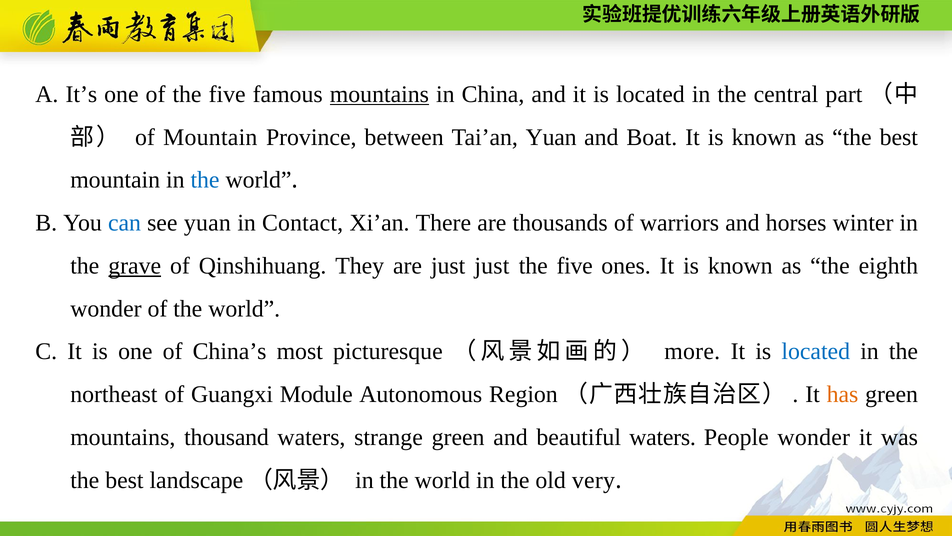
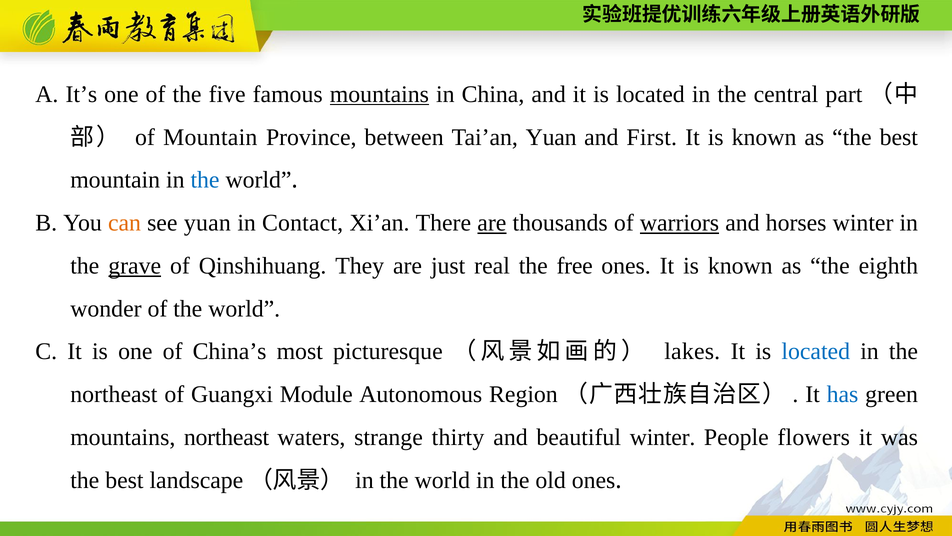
Boat: Boat -> First (652, 137)
can colour: blue -> orange (125, 223)
are underline: none -> present (492, 223)
warriors underline: none -> present (679, 223)
just just: just -> real (492, 266)
five: five -> free (575, 266)
more: more -> lakes (692, 351)
has colour: orange -> blue (842, 394)
mountains thousand: thousand -> northeast (227, 437)
strange green: green -> thirty (458, 437)
beautiful waters: waters -> winter (663, 437)
People wonder: wonder -> flowers (814, 437)
old very: very -> ones (594, 480)
